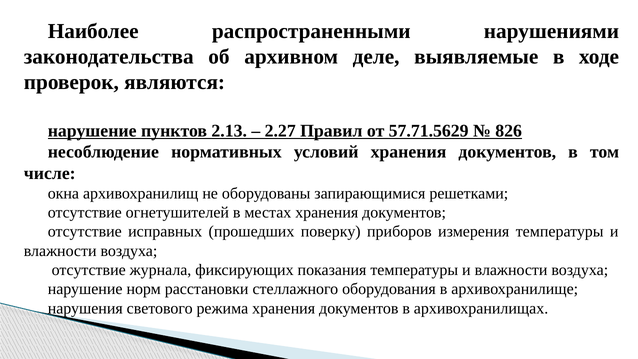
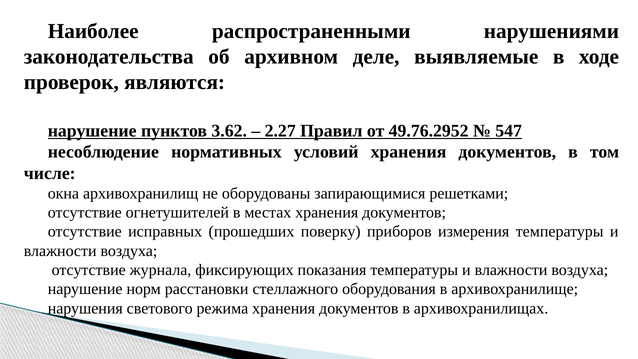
2.13: 2.13 -> 3.62 (229, 131)
57.71.5629: 57.71.5629 -> 49.76.2952 (429, 131)
826: 826 -> 547 (509, 131)
